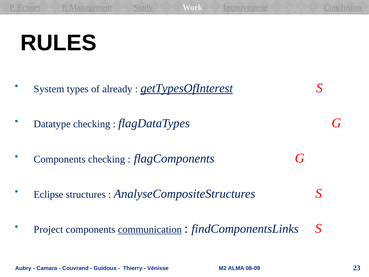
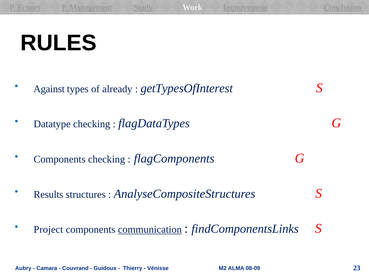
System: System -> Against (49, 89)
getTypesOfInterest underline: present -> none (187, 88)
Eclipse: Eclipse -> Results (48, 194)
